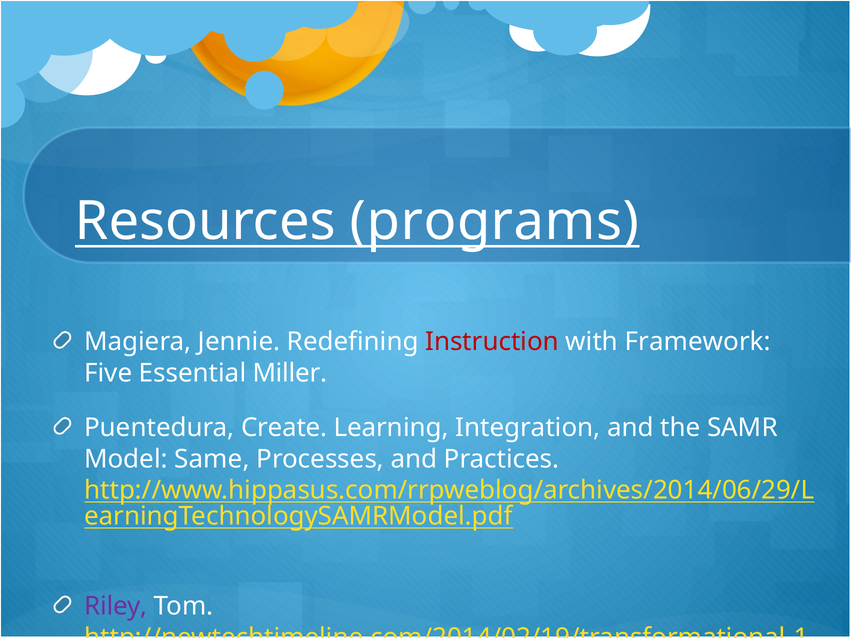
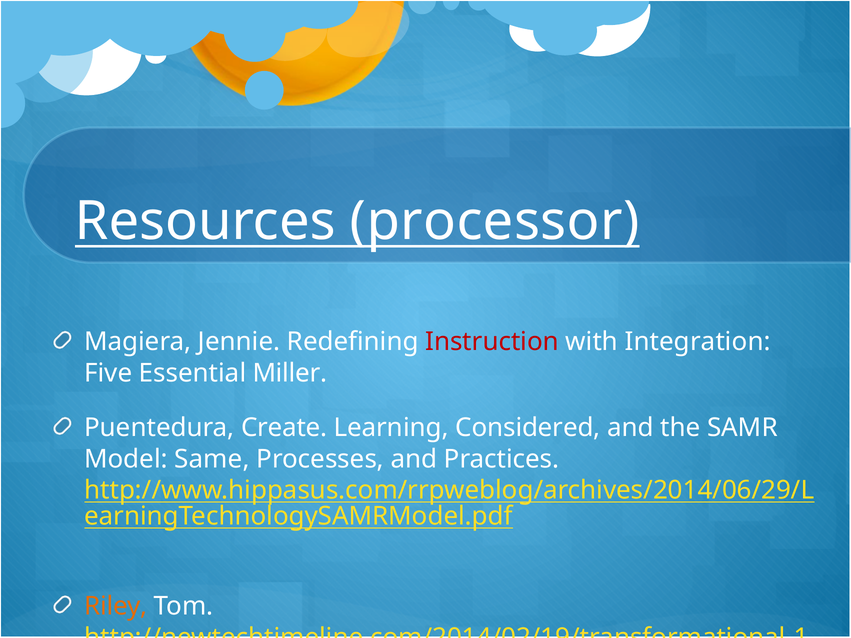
programs: programs -> processor (495, 222)
Framework: Framework -> Integration (698, 342)
Integration: Integration -> Considered (528, 428)
Riley colour: purple -> orange (116, 607)
